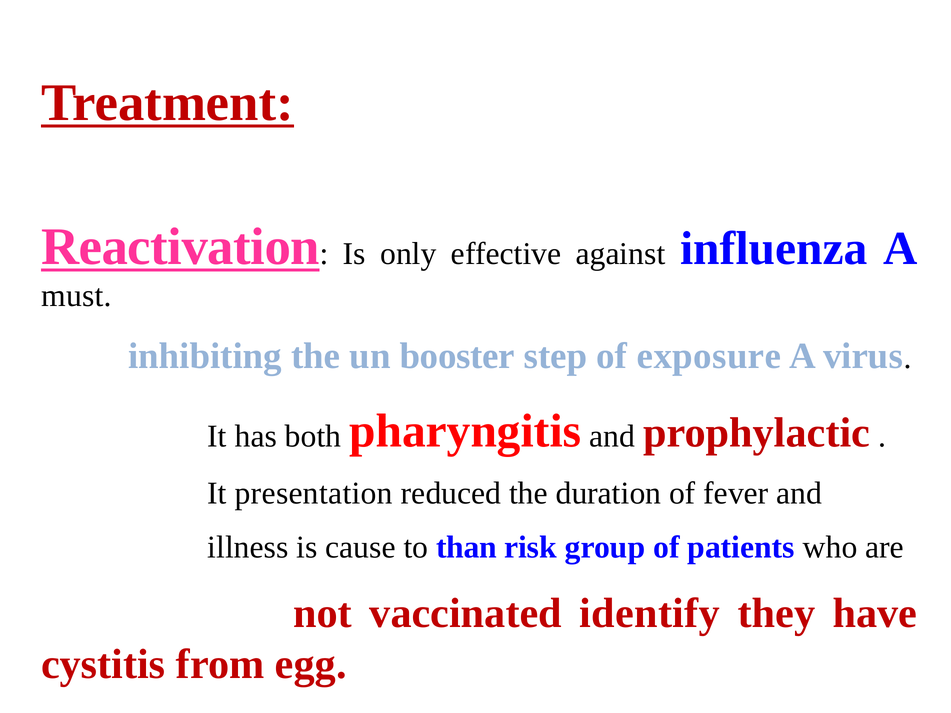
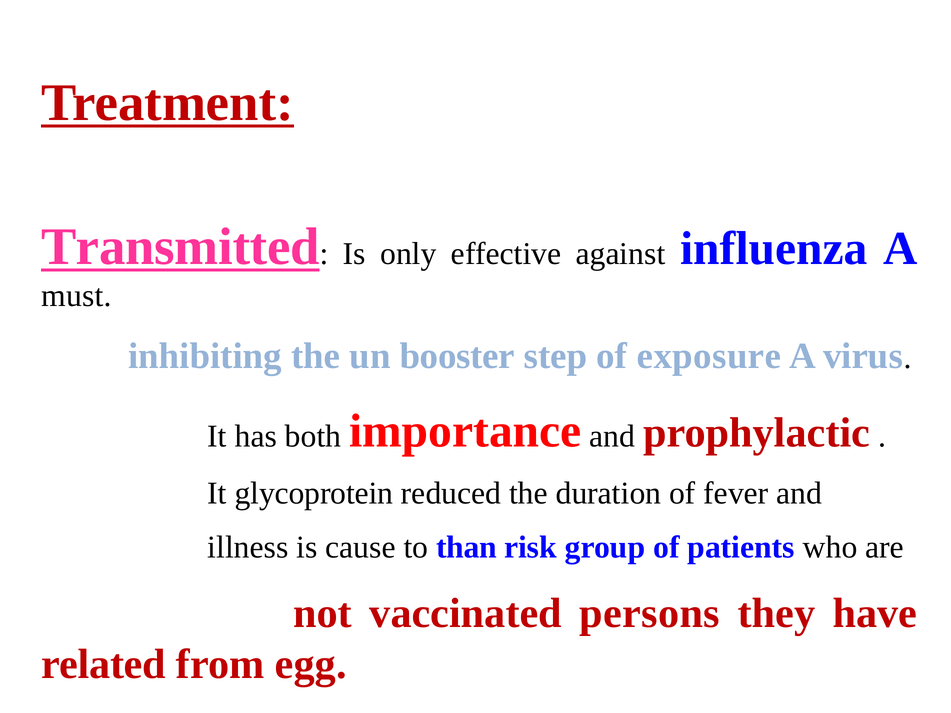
Reactivation: Reactivation -> Transmitted (180, 247)
pharyngitis: pharyngitis -> importance (465, 431)
presentation: presentation -> glycoprotein (314, 494)
identify: identify -> persons (650, 614)
cystitis: cystitis -> related (103, 664)
